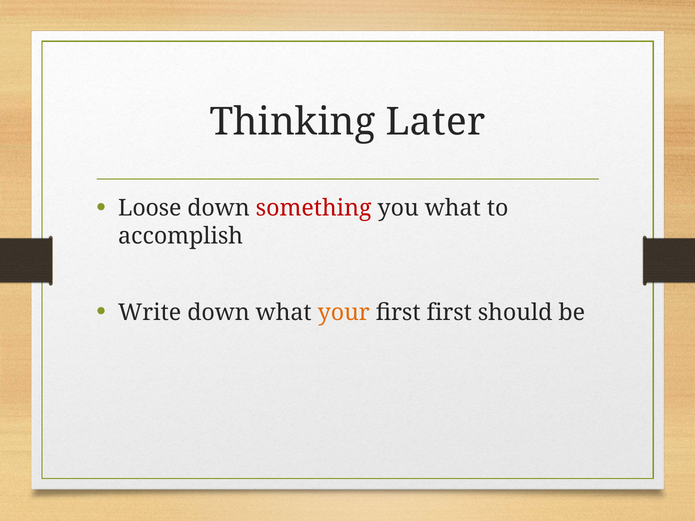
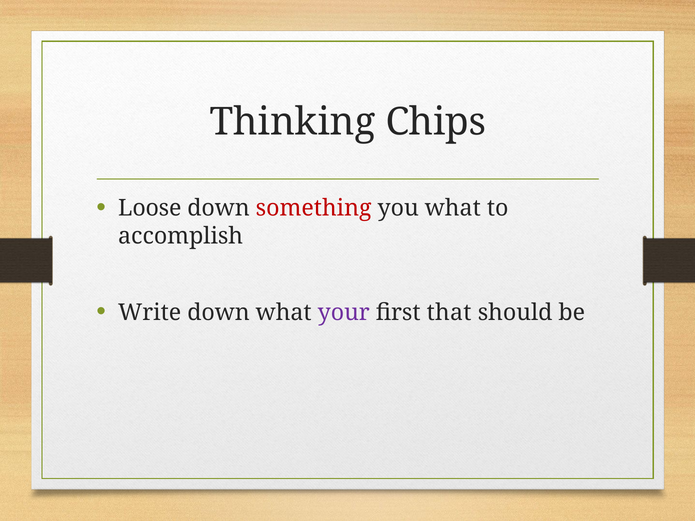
Later: Later -> Chips (436, 122)
your colour: orange -> purple (344, 313)
first first: first -> that (449, 313)
